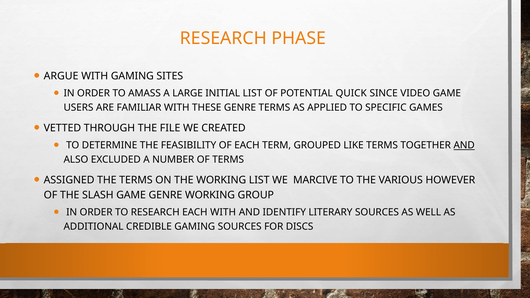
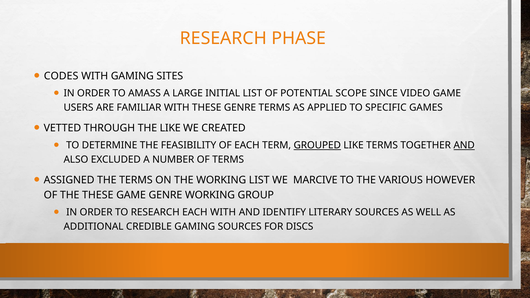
ARGUE: ARGUE -> CODES (61, 76)
QUICK: QUICK -> SCOPE (351, 93)
THE FILE: FILE -> LIKE (170, 128)
GROUPED underline: none -> present (317, 145)
THE SLASH: SLASH -> THESE (98, 195)
